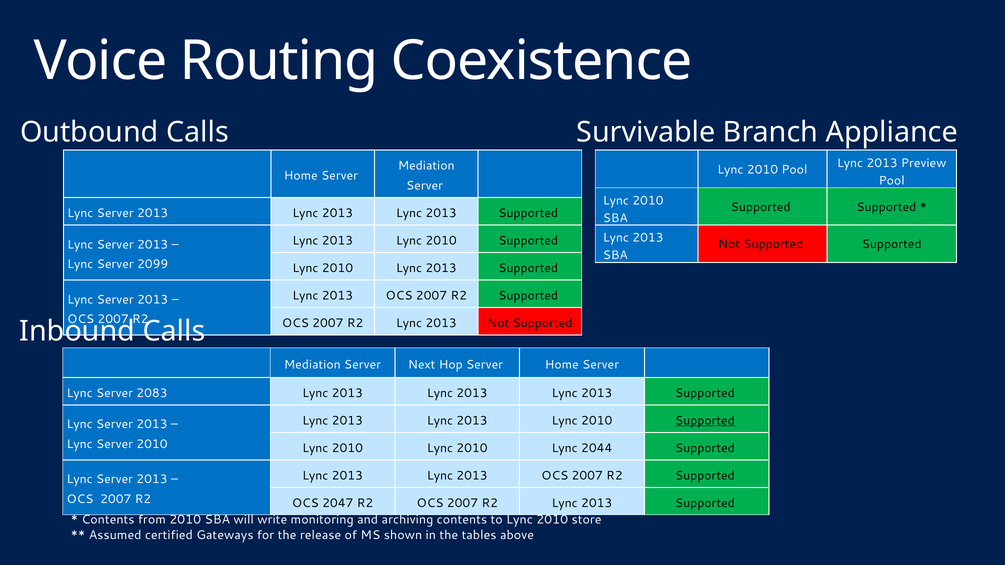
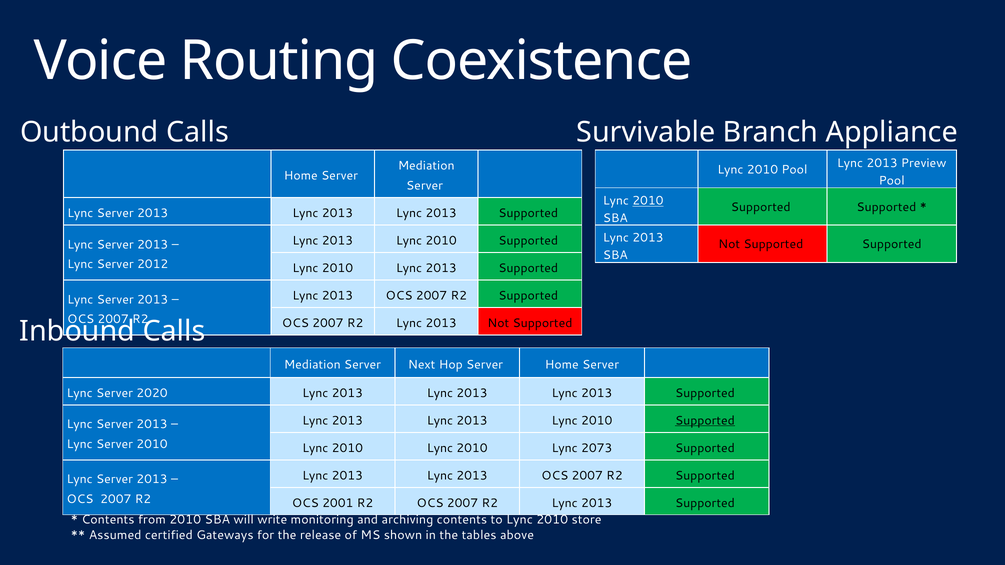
2010 underline: none -> present (648, 201)
2099: 2099 -> 2012 (153, 265)
2083: 2083 -> 2020 (152, 393)
2044: 2044 -> 2073 (597, 448)
2047: 2047 -> 2001 (338, 503)
